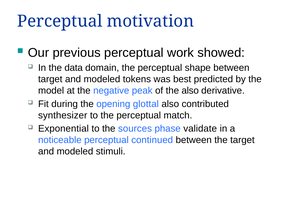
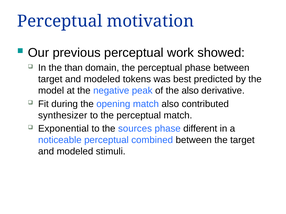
data: data -> than (74, 68)
perceptual shape: shape -> phase (198, 68)
opening glottal: glottal -> match (146, 104)
validate: validate -> different (200, 129)
continued: continued -> combined (152, 140)
